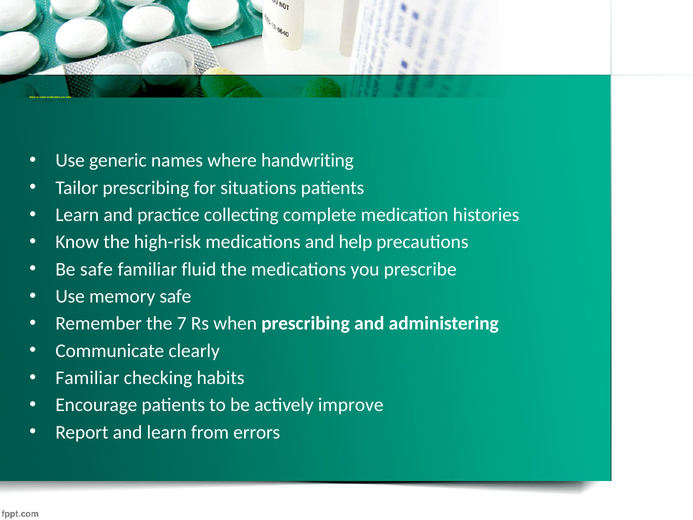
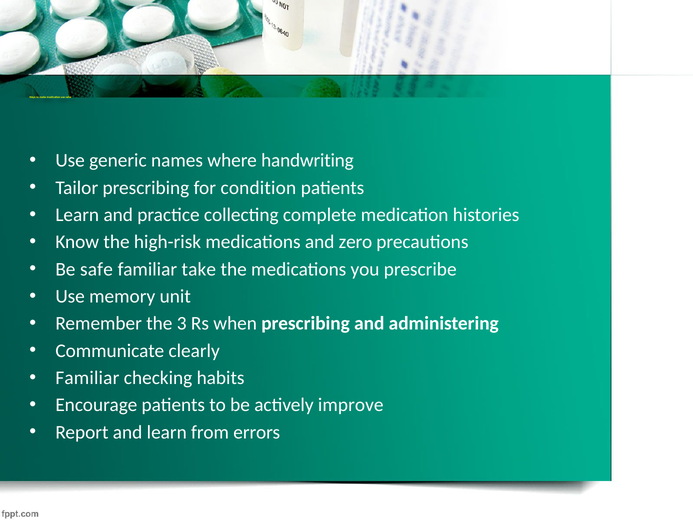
situations: situations -> condition (258, 188)
help: help -> zero (355, 242)
fluid: fluid -> take (199, 269)
memory safe: safe -> unit (175, 296)
7: 7 -> 3 (182, 323)
